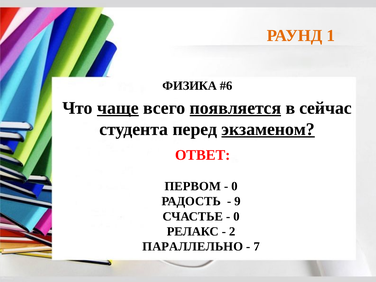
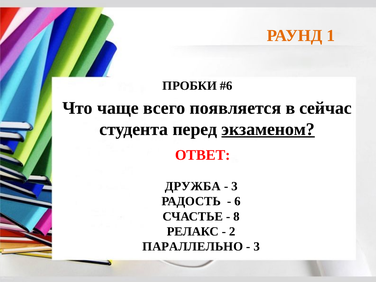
ФИЗИКА: ФИЗИКА -> ПРОБКИ (190, 86)
чаще underline: present -> none (118, 108)
появляется underline: present -> none (235, 108)
ПЕРВОМ: ПЕРВОМ -> ДРУЖБА (193, 186)
0: 0 -> 3 (235, 186)
9: 9 -> 6 (238, 201)
0: 0 -> 8 (237, 216)
7: 7 -> 3 (257, 246)
